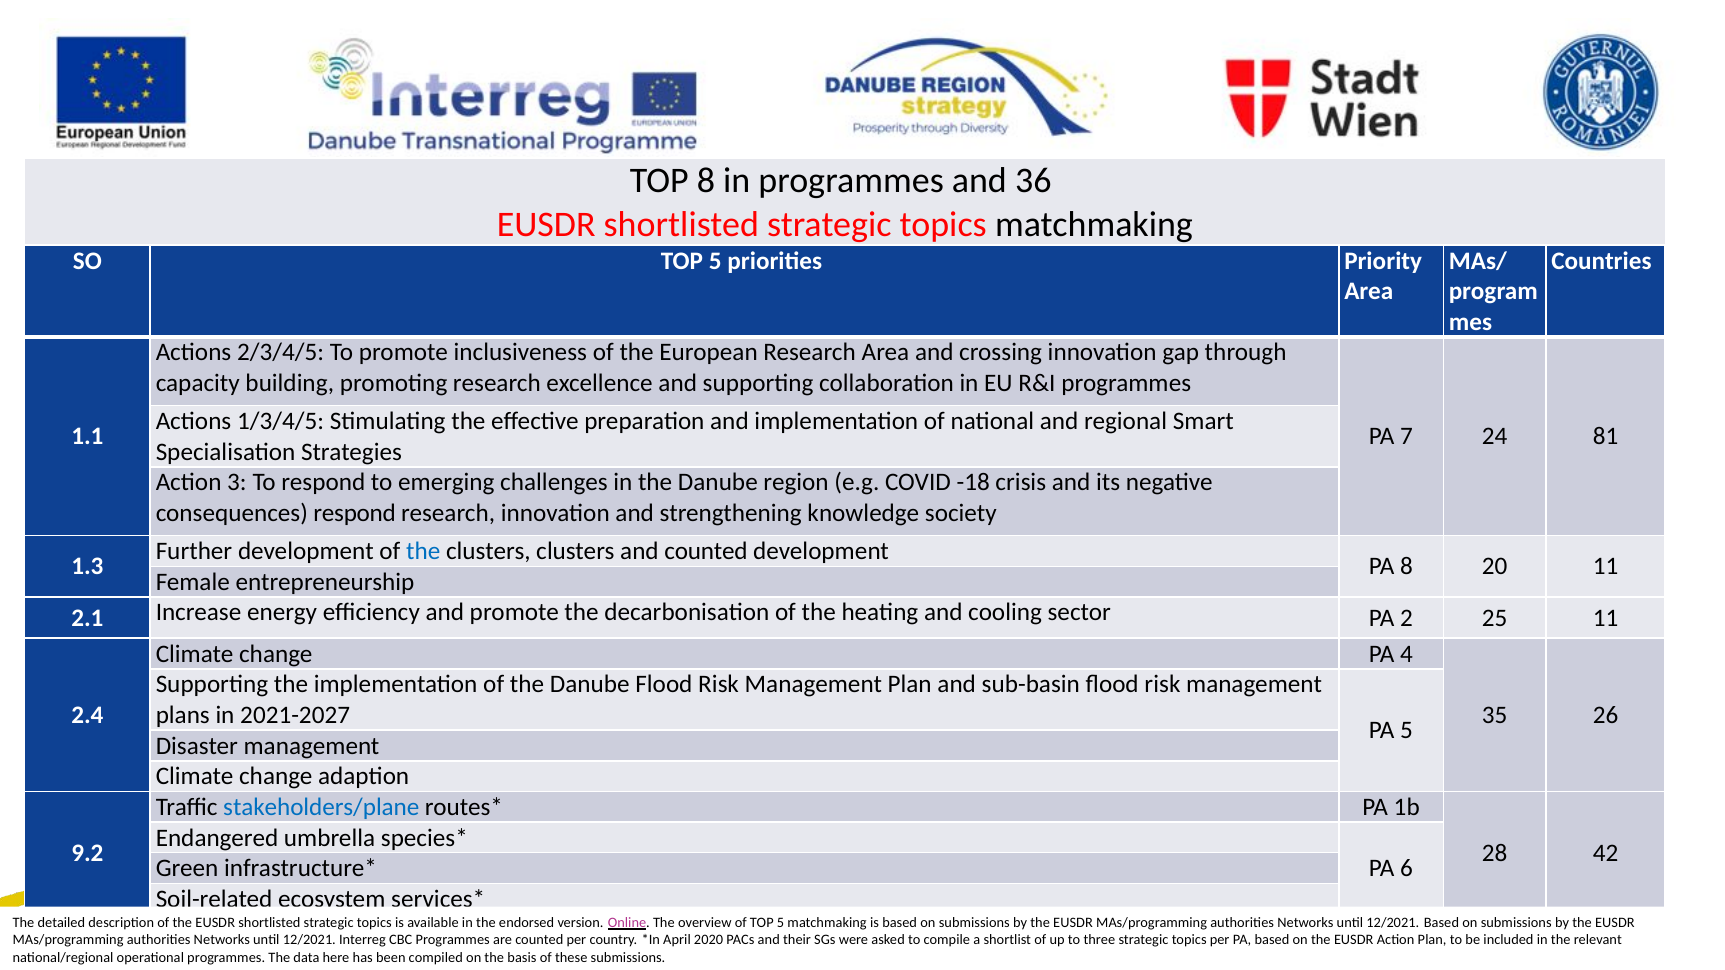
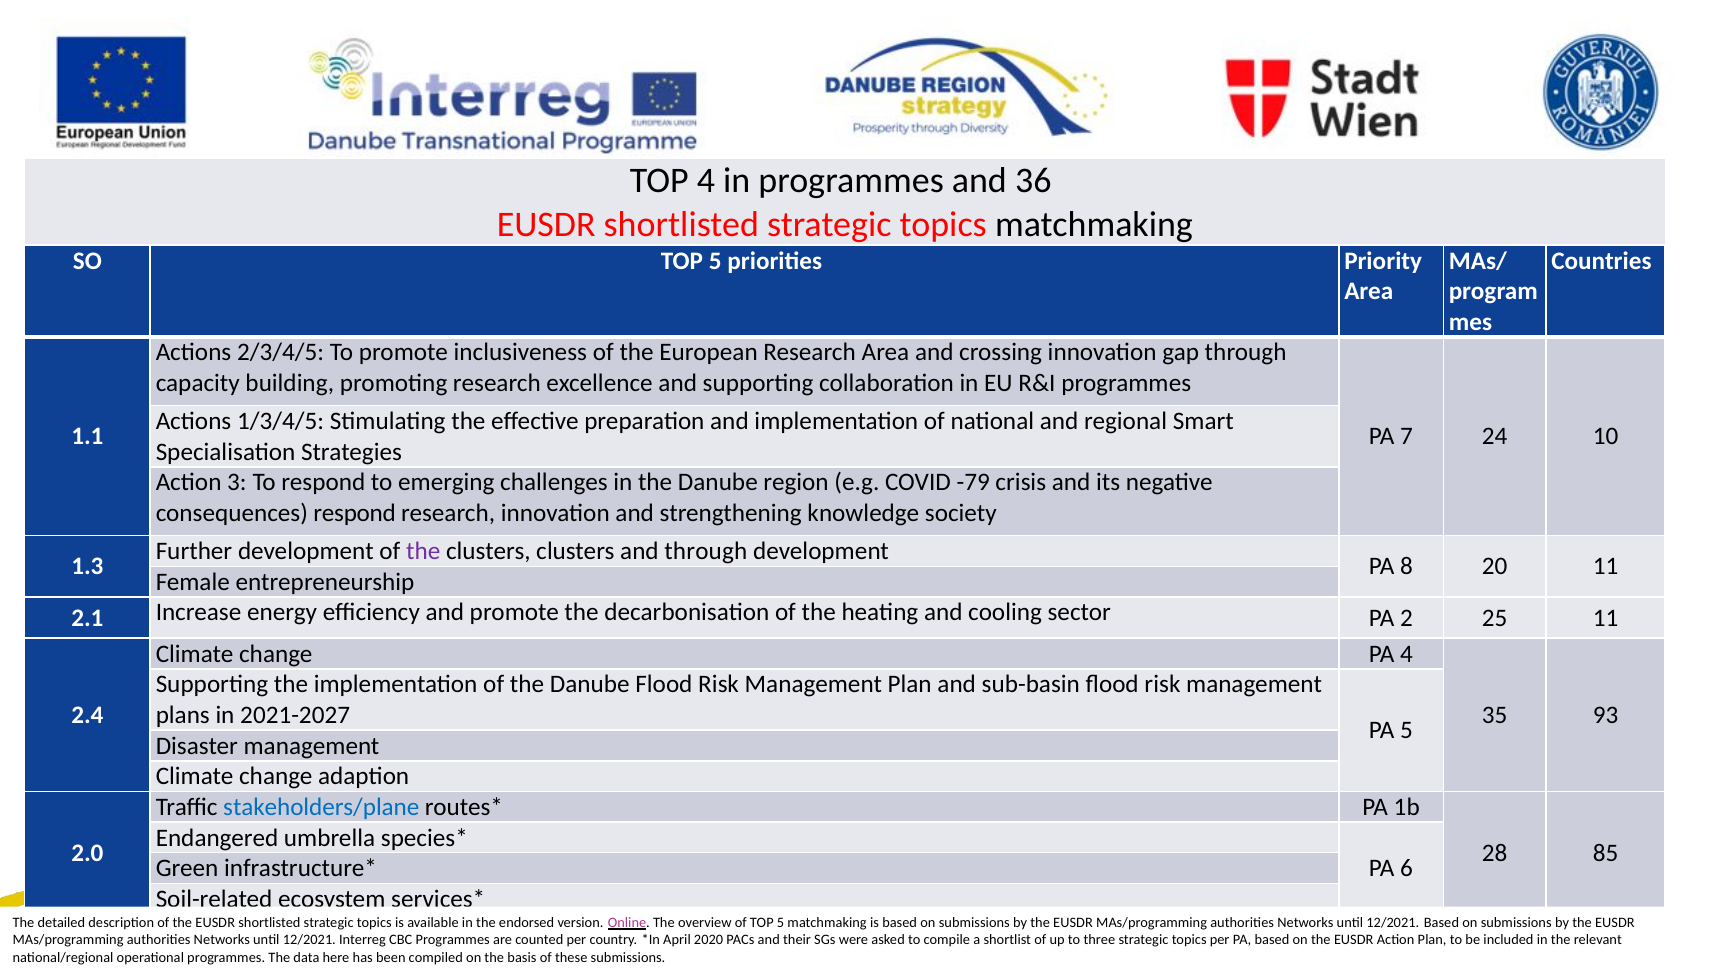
TOP 8: 8 -> 4 (706, 180)
81: 81 -> 10 (1606, 437)
-18: -18 -> -79 (973, 483)
the colour: blue -> purple (423, 551)
and counted: counted -> through (706, 551)
26: 26 -> 93 (1606, 715)
9.2: 9.2 -> 2.0 (87, 853)
42: 42 -> 85 (1606, 853)
